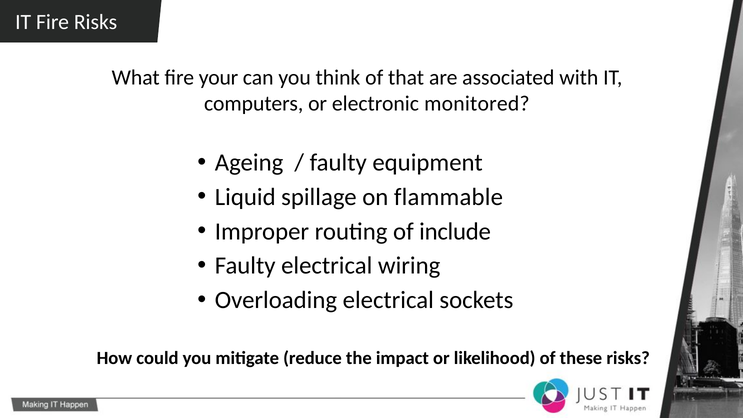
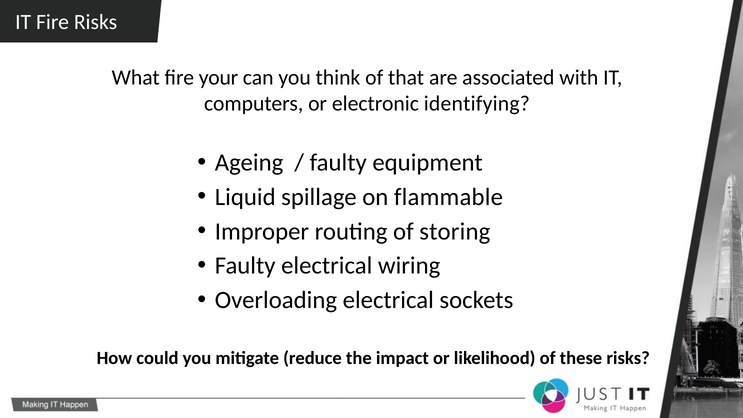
monitored: monitored -> identifying (477, 103)
include: include -> storing (455, 231)
